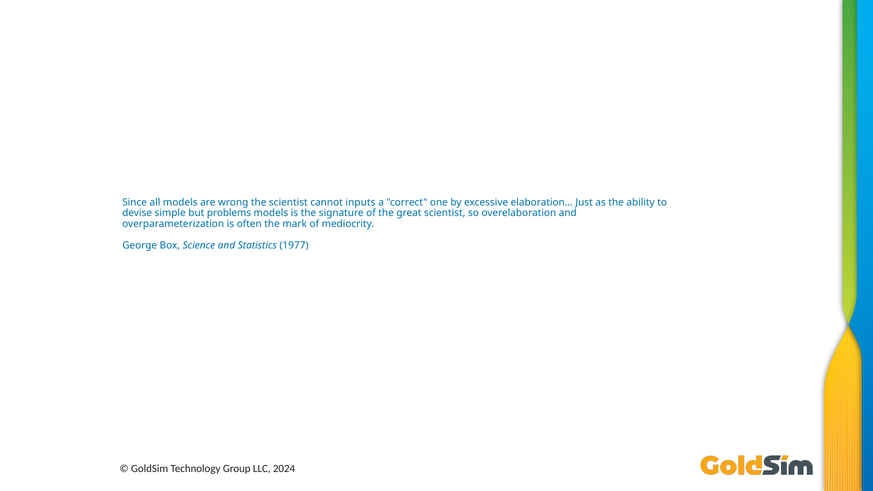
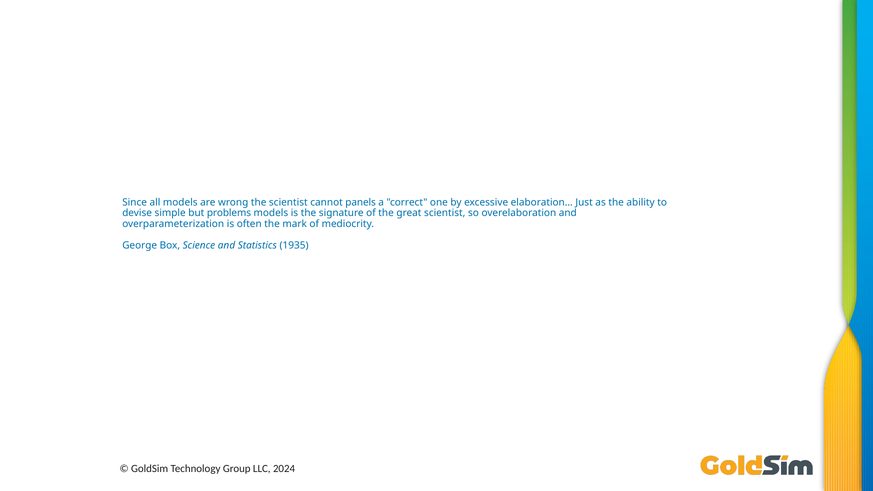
inputs: inputs -> panels (361, 202)
1977: 1977 -> 1935 (294, 246)
